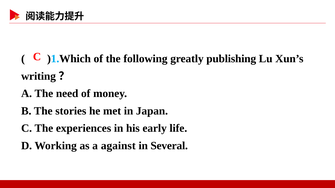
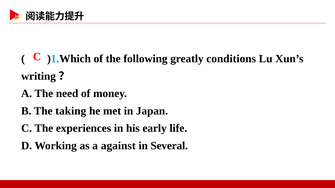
publishing: publishing -> conditions (231, 59)
stories: stories -> taking (71, 111)
